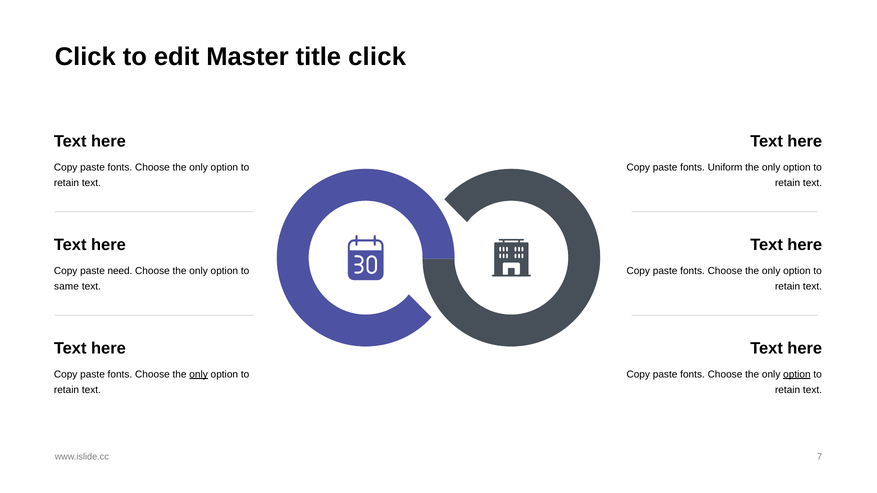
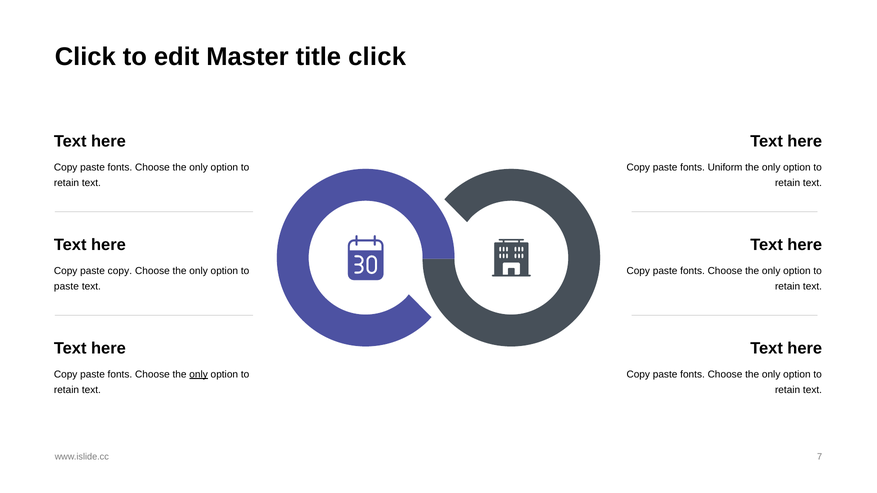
paste need: need -> copy (120, 271)
same: same -> paste (66, 287)
option underline: present -> none (797, 374)
